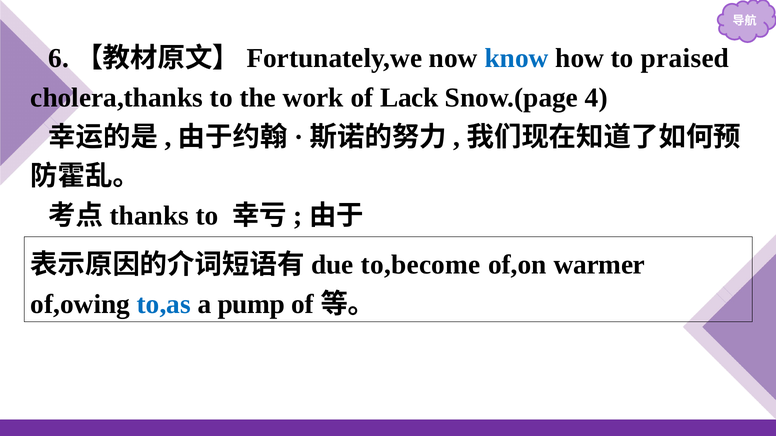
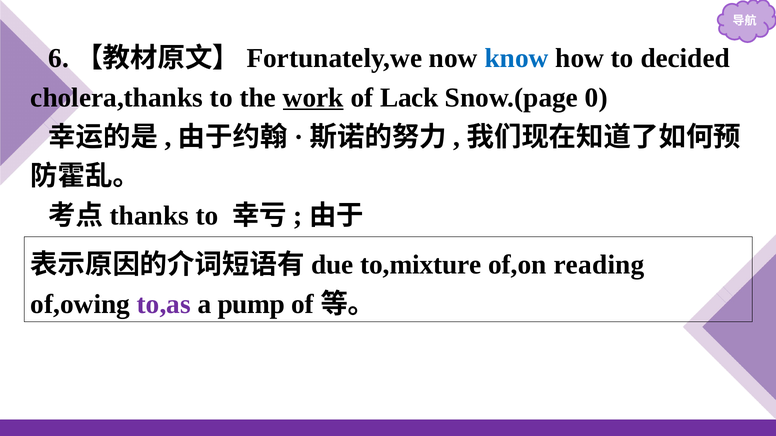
praised: praised -> decided (685, 58)
work underline: none -> present (313, 98)
4: 4 -> 0 (596, 98)
to,become: to,become -> to,mixture (421, 265)
warmer: warmer -> reading (599, 265)
to,as colour: blue -> purple (164, 304)
